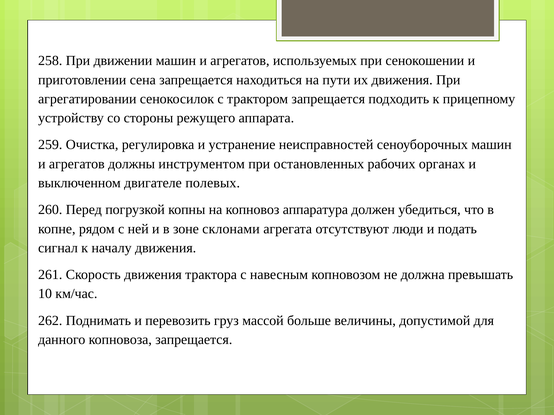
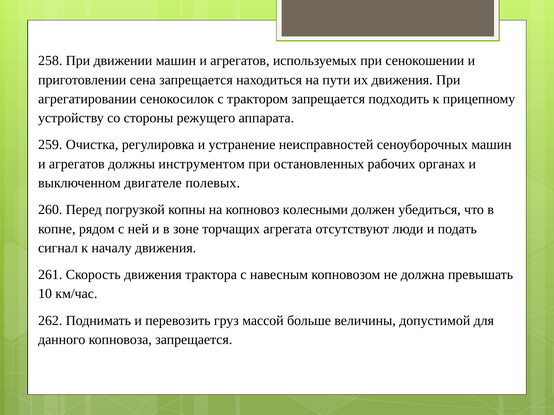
аппаратура: аппаратура -> колесными (315, 210)
склонами: склонами -> торчащих (231, 229)
